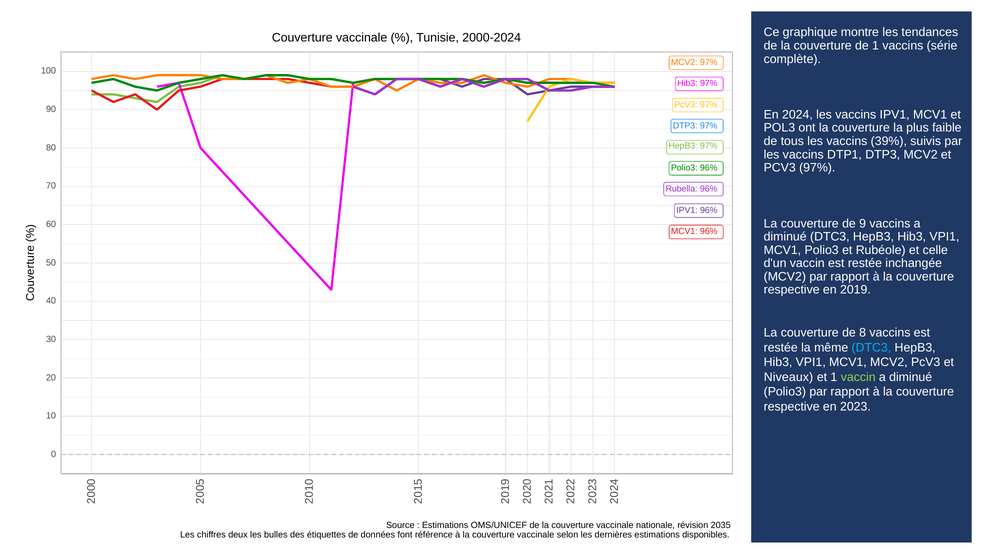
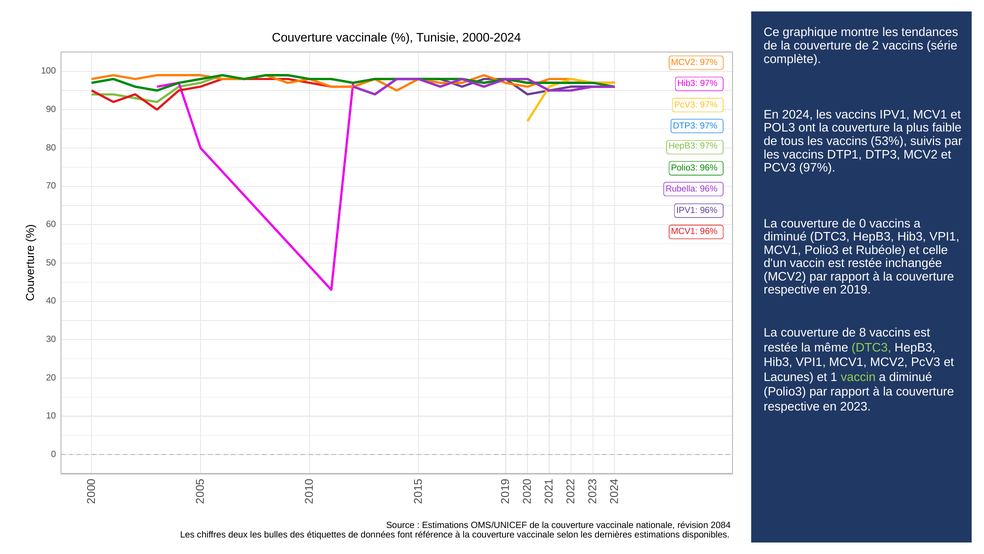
de 1: 1 -> 2 (876, 46)
39%: 39% -> 53% (889, 141)
de 9: 9 -> 0 (863, 223)
DTC3 colour: light blue -> light green (871, 347)
Niveaux: Niveaux -> Lacunes (789, 377)
2035: 2035 -> 2084 (721, 525)
